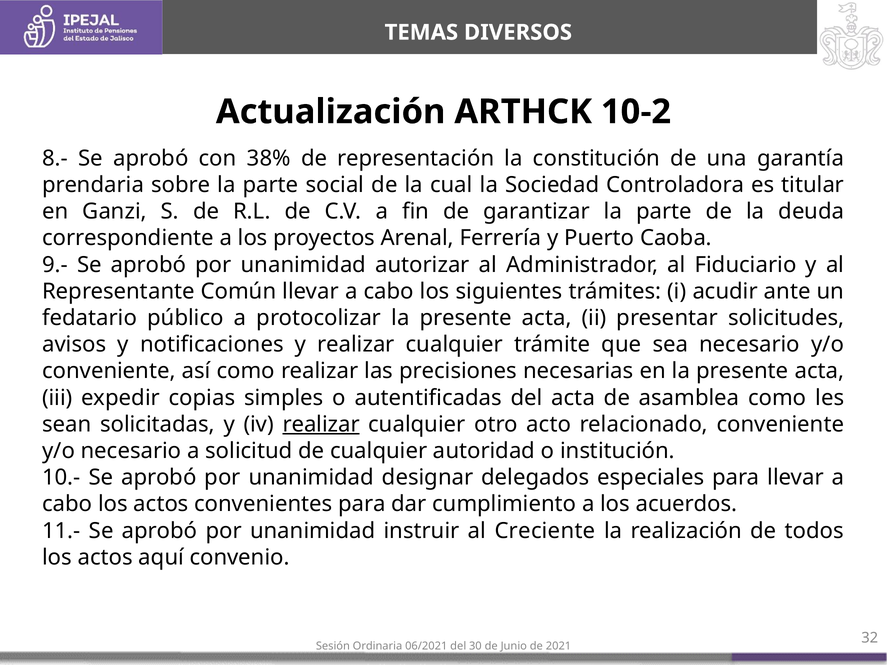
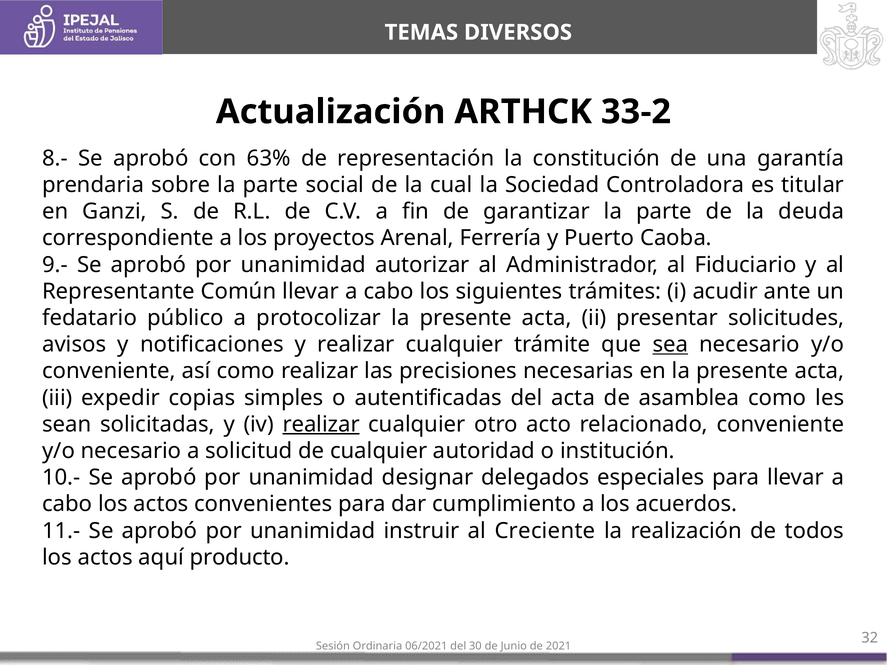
10-2: 10-2 -> 33-2 (636, 112)
38%: 38% -> 63% (269, 158)
sea underline: none -> present (670, 345)
convenio: convenio -> producto (240, 558)
